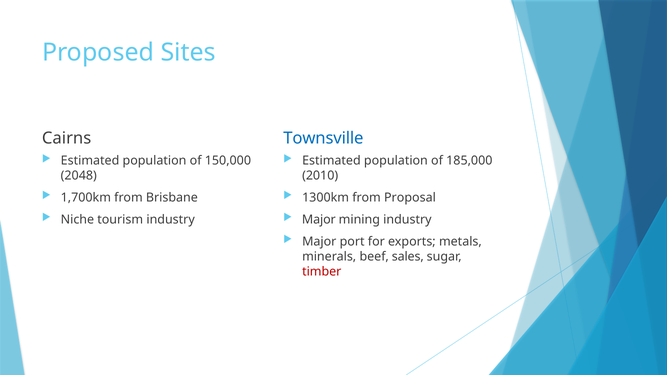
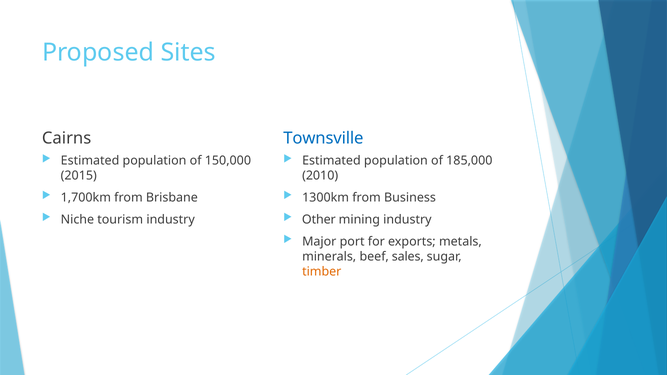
2048: 2048 -> 2015 (79, 176)
Proposal: Proposal -> Business (410, 198)
Major: Major -> Other (319, 220)
timber colour: red -> orange (322, 272)
